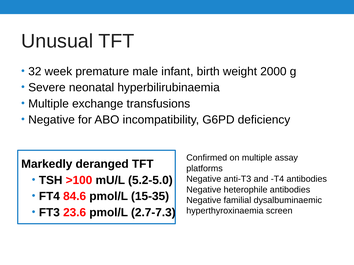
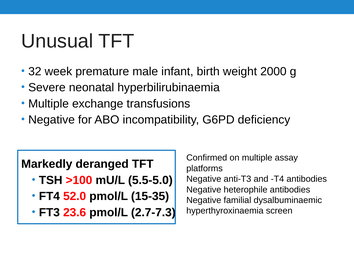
5.2-5.0: 5.2-5.0 -> 5.5-5.0 (150, 181)
84.6: 84.6 -> 52.0 (75, 197)
